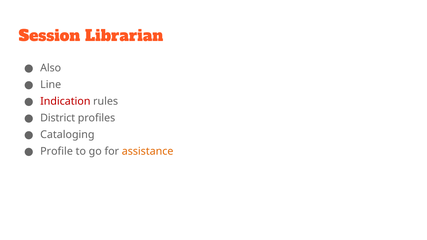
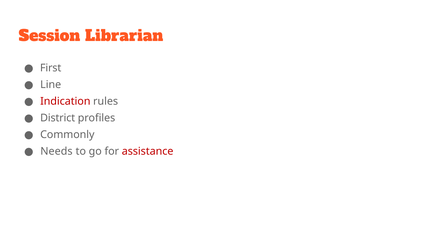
Also: Also -> First (51, 68)
Cataloging: Cataloging -> Commonly (67, 135)
Profile: Profile -> Needs (56, 152)
assistance colour: orange -> red (148, 152)
